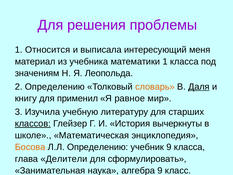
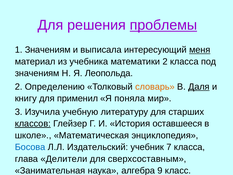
проблемы underline: none -> present (163, 25)
1 Относится: Относится -> Значениям (48, 50)
меня underline: none -> present (200, 50)
математики 1: 1 -> 2 (165, 61)
равное: равное -> поняла (130, 98)
вычеркнуты: вычеркнуты -> оставшееся (177, 123)
Босова colour: orange -> blue (30, 147)
Л.Л Определению: Определению -> Издательский (98, 147)
учебник 9: 9 -> 7 (169, 147)
сформулировать: сформулировать -> сверхсоставным (147, 159)
